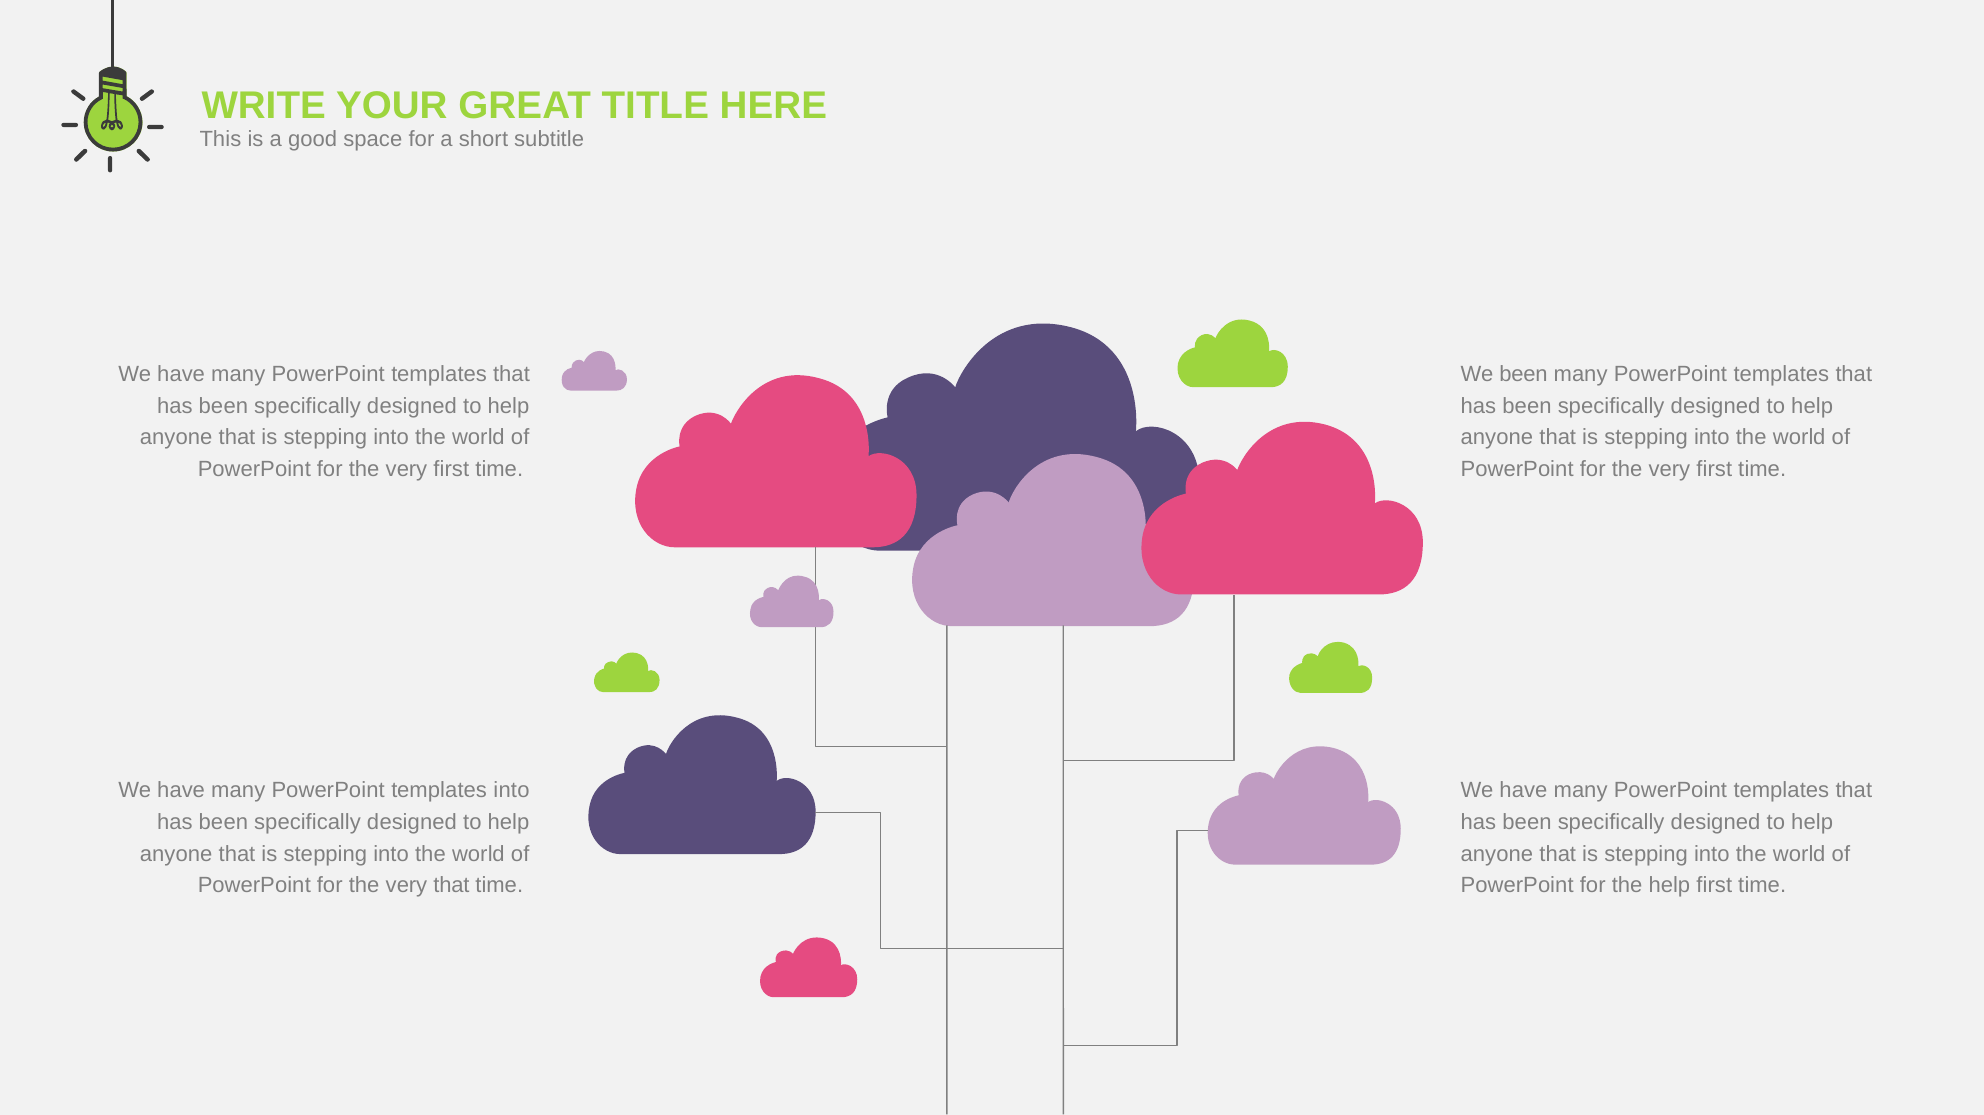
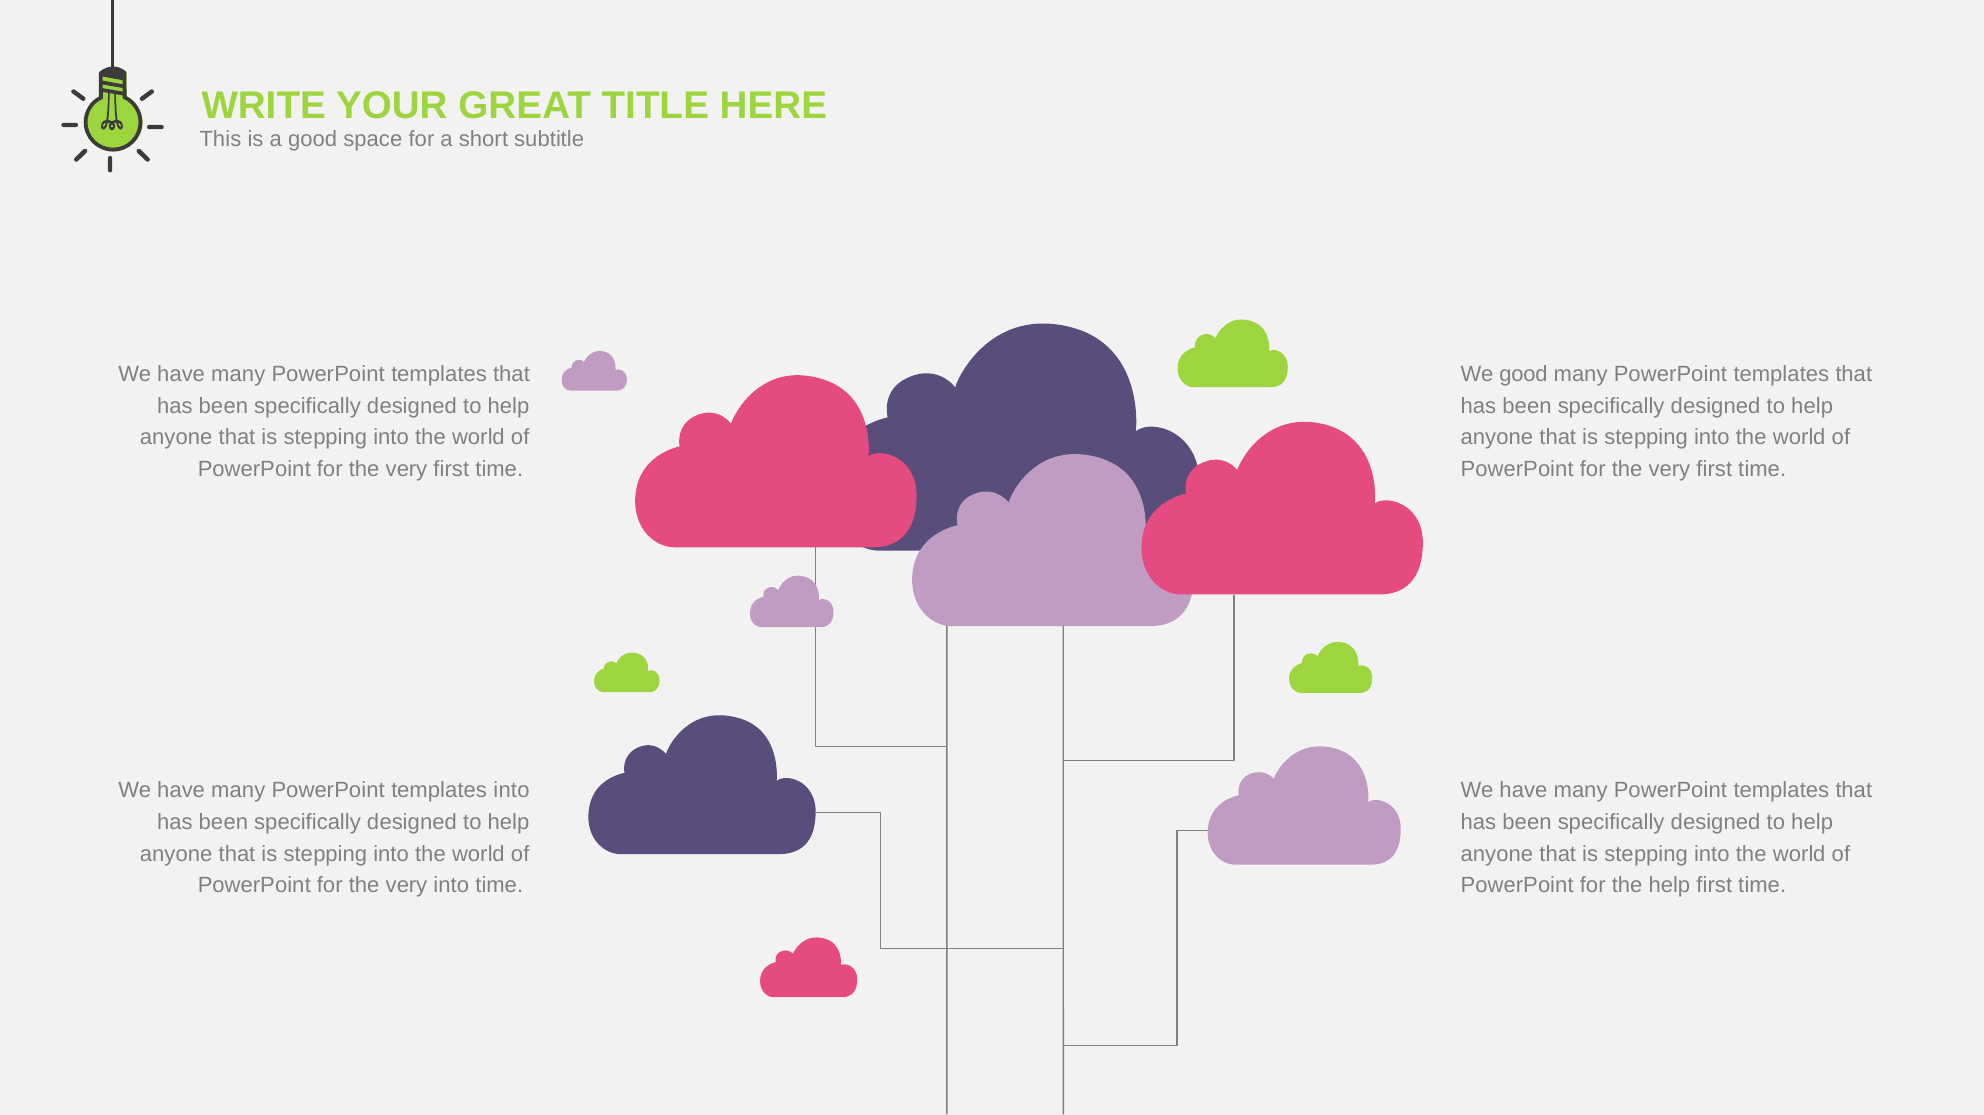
We been: been -> good (1523, 375)
very that: that -> into (451, 886)
